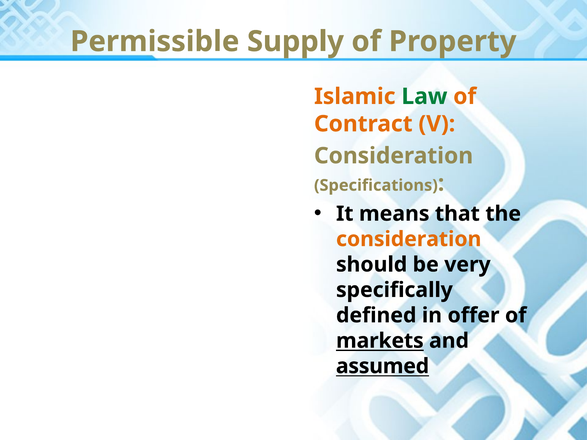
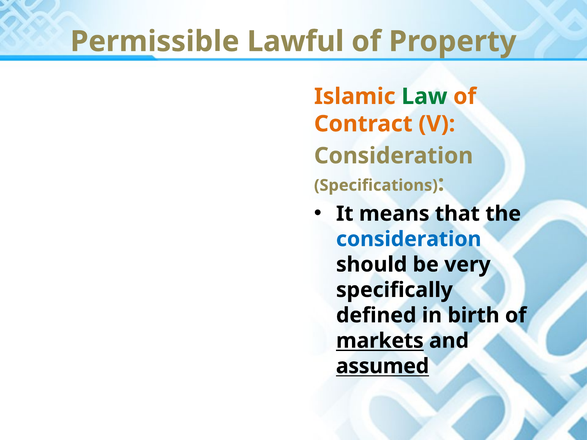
Supply: Supply -> Lawful (296, 42)
consideration colour: orange -> blue (409, 239)
offer: offer -> birth (474, 316)
